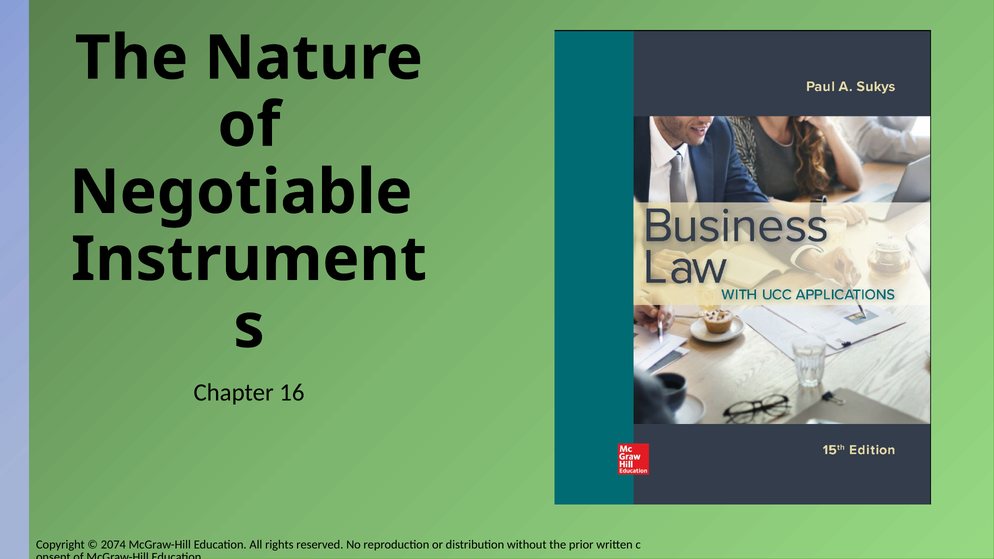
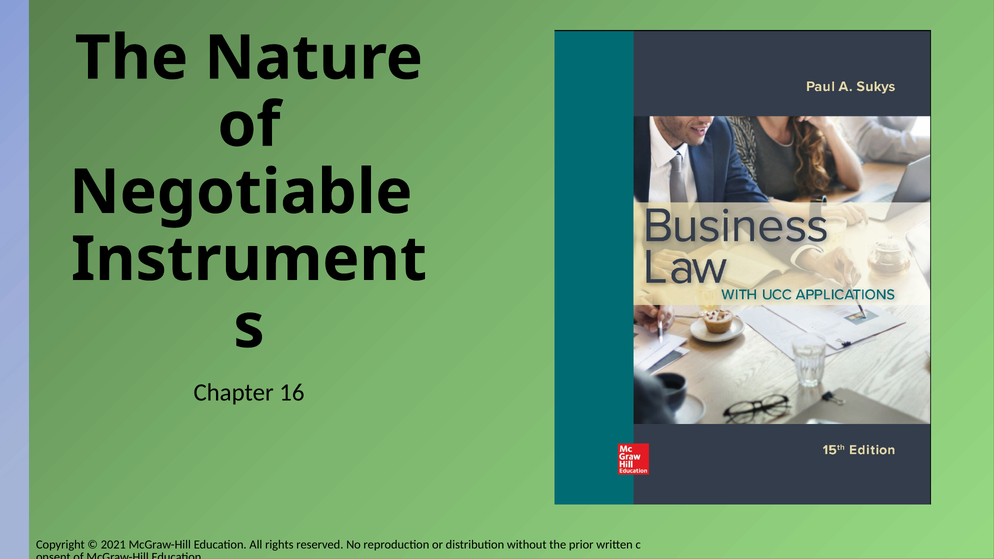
2074: 2074 -> 2021 (113, 545)
